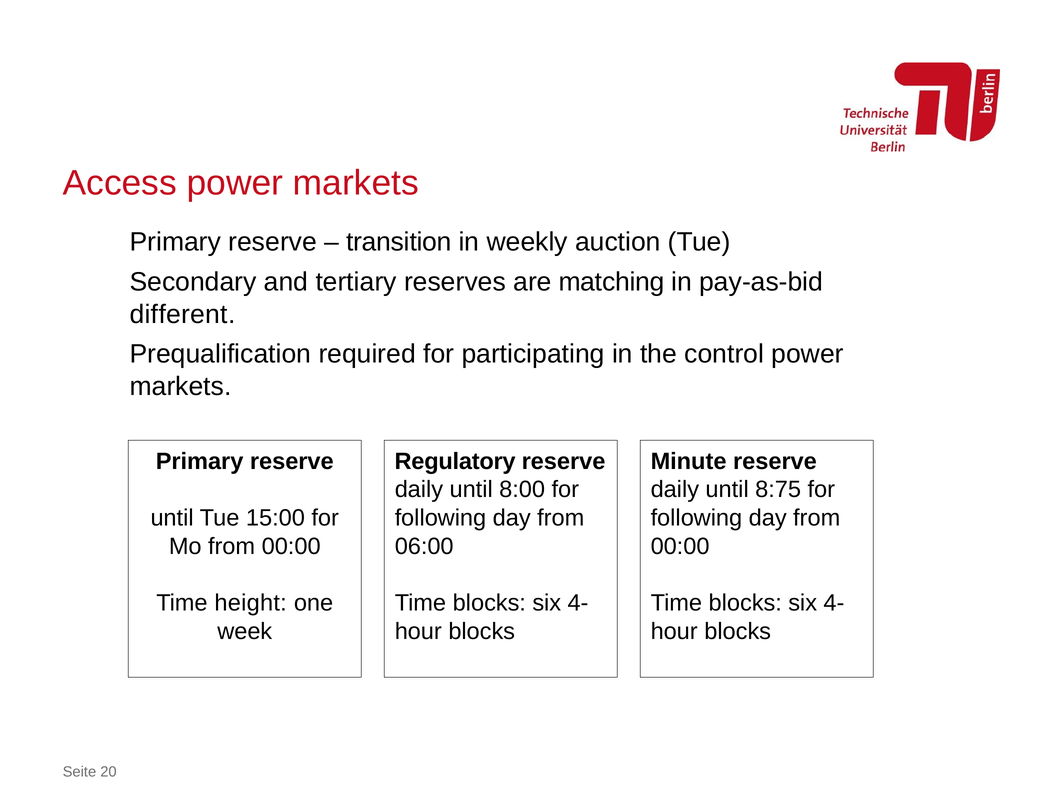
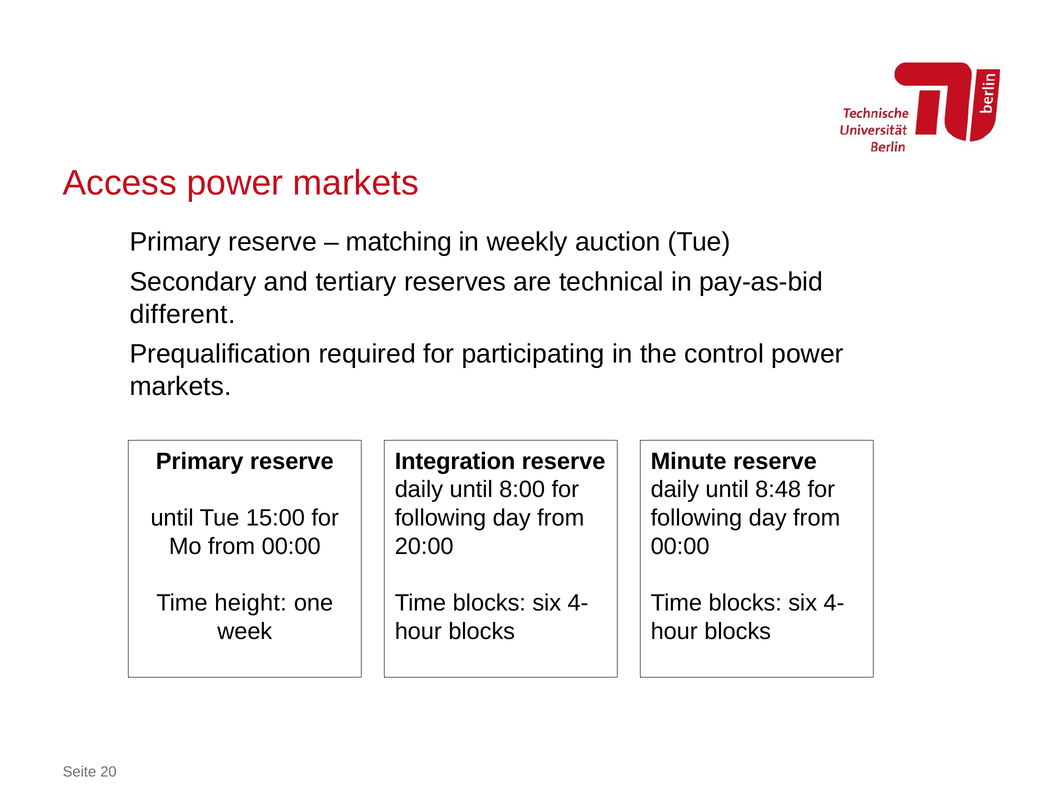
transition: transition -> matching (399, 242)
matching: matching -> technical (611, 282)
Regulatory: Regulatory -> Integration (455, 461)
8:75: 8:75 -> 8:48 (778, 490)
06:00: 06:00 -> 20:00 (424, 546)
